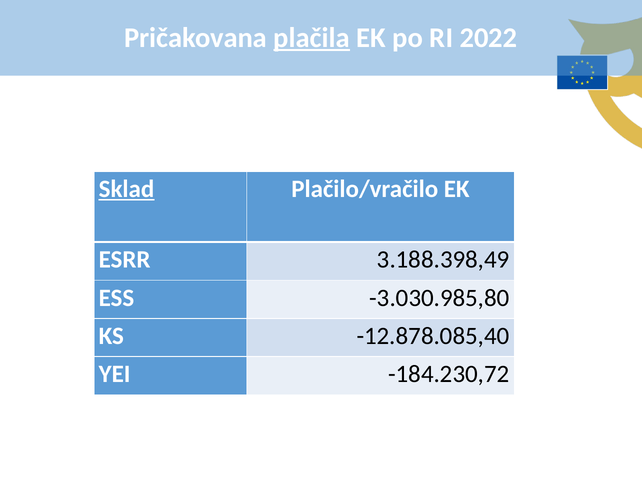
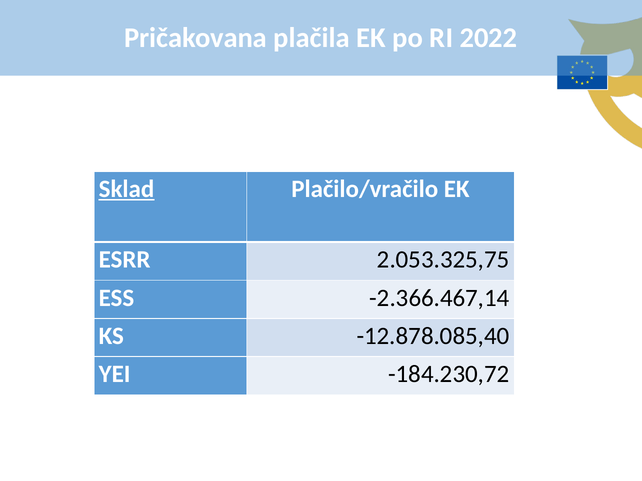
plačila underline: present -> none (312, 38)
3.188.398,49: 3.188.398,49 -> 2.053.325,75 (443, 260)
-3.030.985,80: -3.030.985,80 -> -2.366.467,14 (439, 298)
